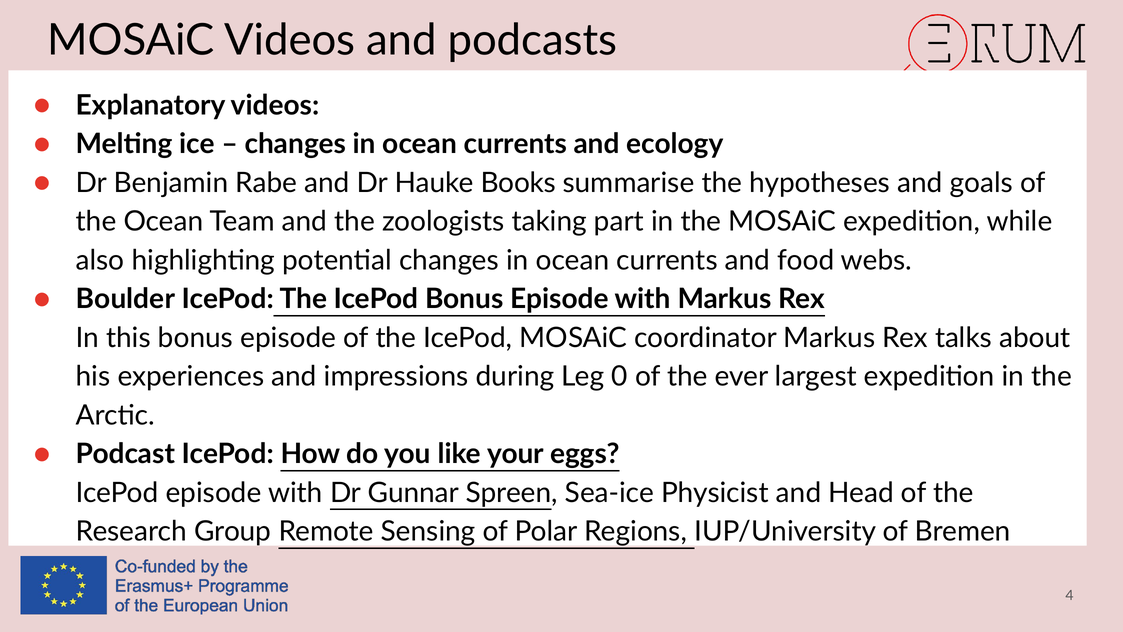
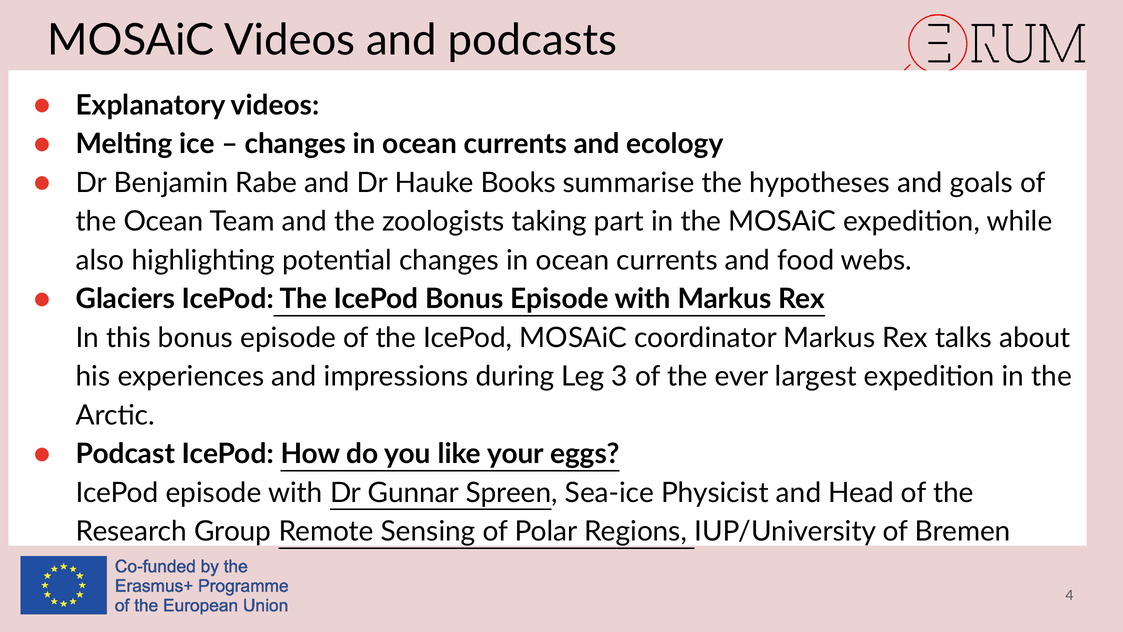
Boulder: Boulder -> Glaciers (126, 299)
0: 0 -> 3 (620, 377)
